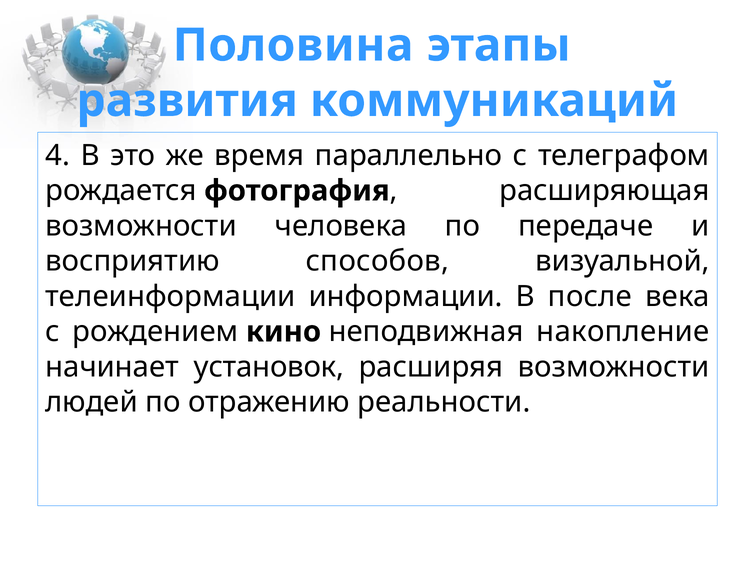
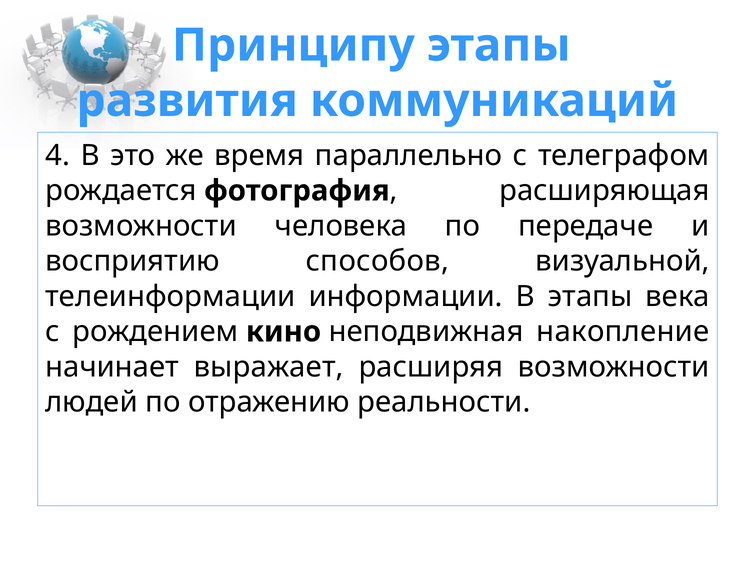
Половина: Половина -> Принципу (293, 45)
В после: после -> этапы (590, 297)
установок: установок -> выражает (269, 367)
